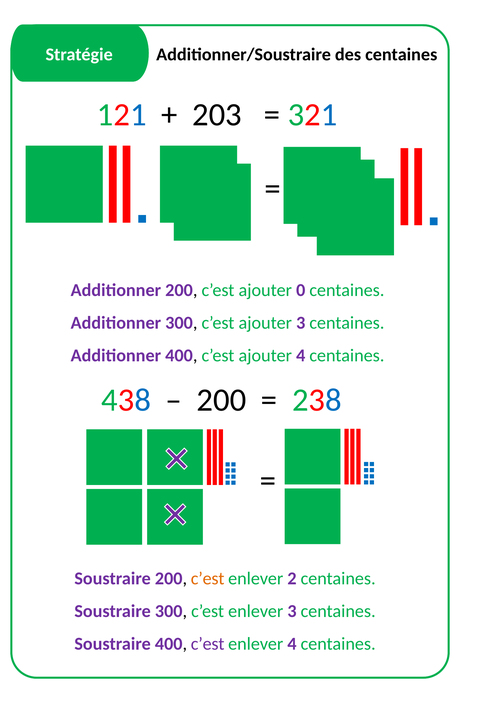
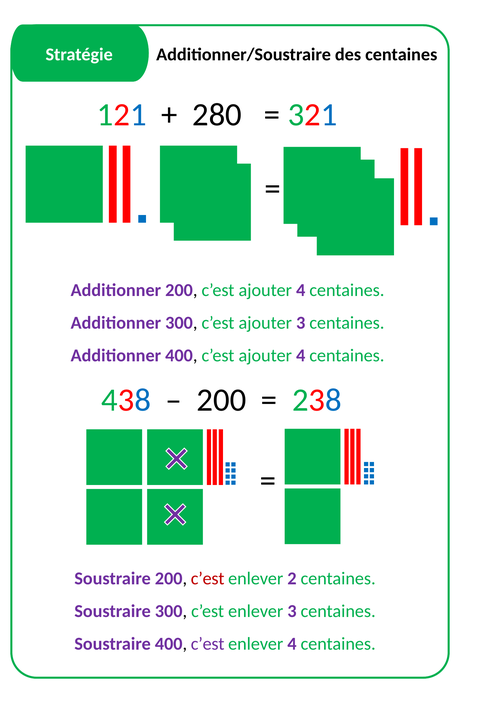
203: 203 -> 280 (217, 115)
200 c’est ajouter 0: 0 -> 4 (301, 291)
c’est colour: orange -> red (208, 579)
